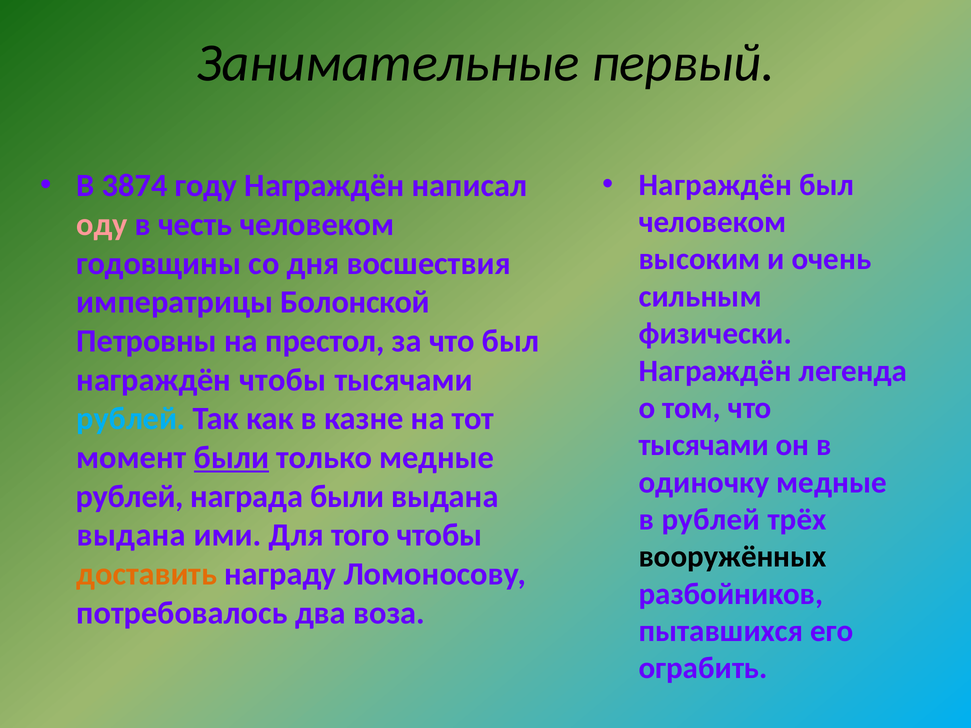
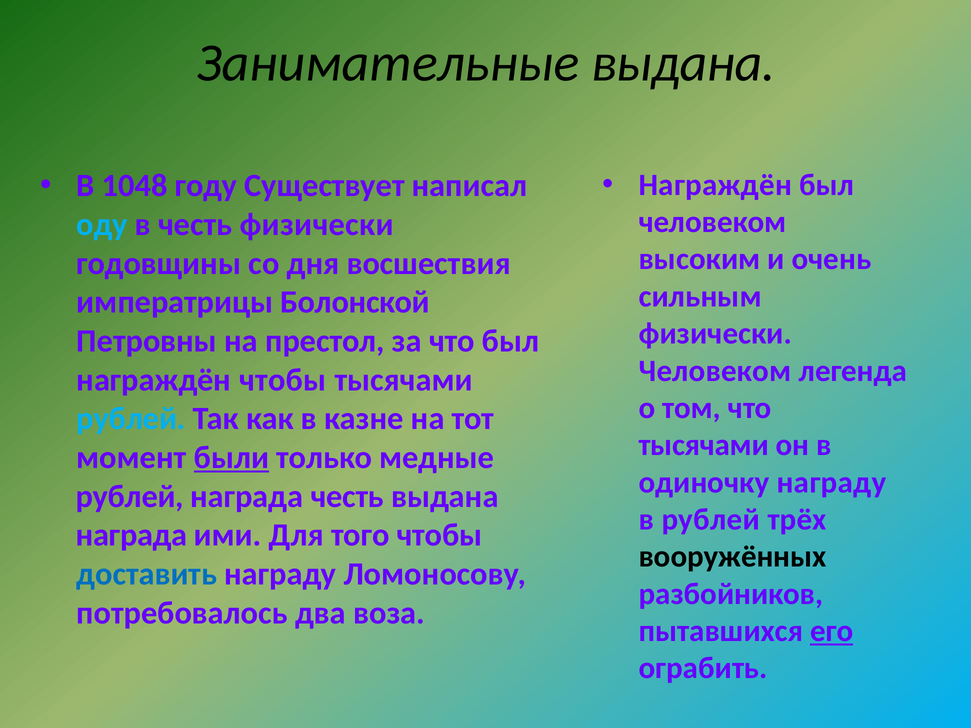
Занимательные первый: первый -> выдана (683, 63)
3874: 3874 -> 1048 (135, 186)
году Награждён: Награждён -> Существует (325, 186)
оду colour: pink -> light blue (102, 225)
честь человеком: человеком -> физически (317, 225)
Награждён: Награждён -> Человеком (715, 371)
одиночку медные: медные -> награду (832, 482)
награда были: были -> честь (347, 497)
выдана: выдана -> награда (132, 535)
доставить colour: orange -> blue (147, 574)
его underline: none -> present (832, 631)
